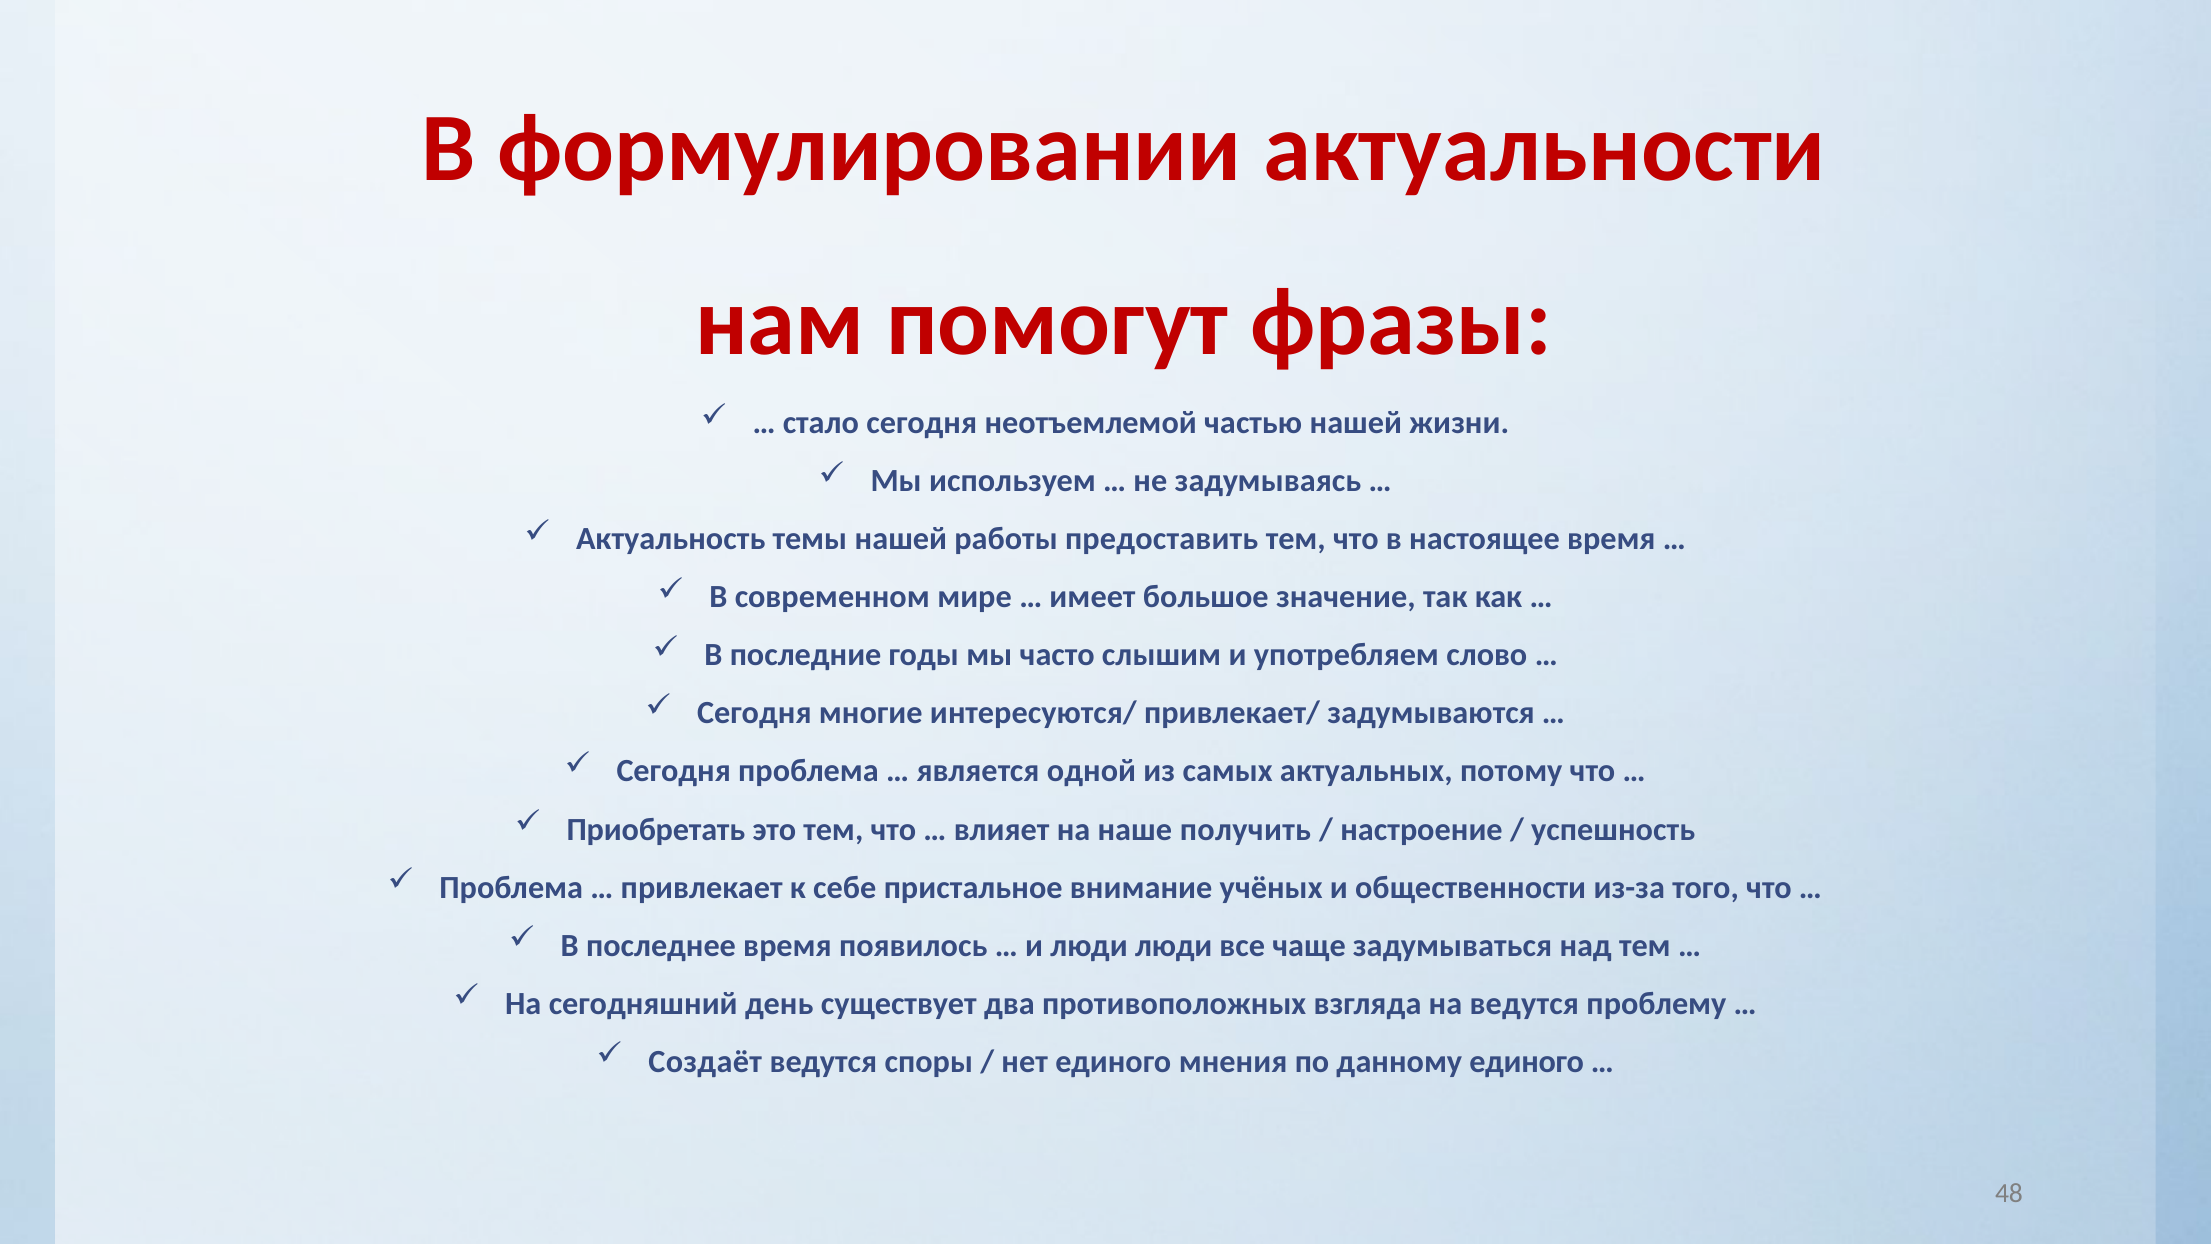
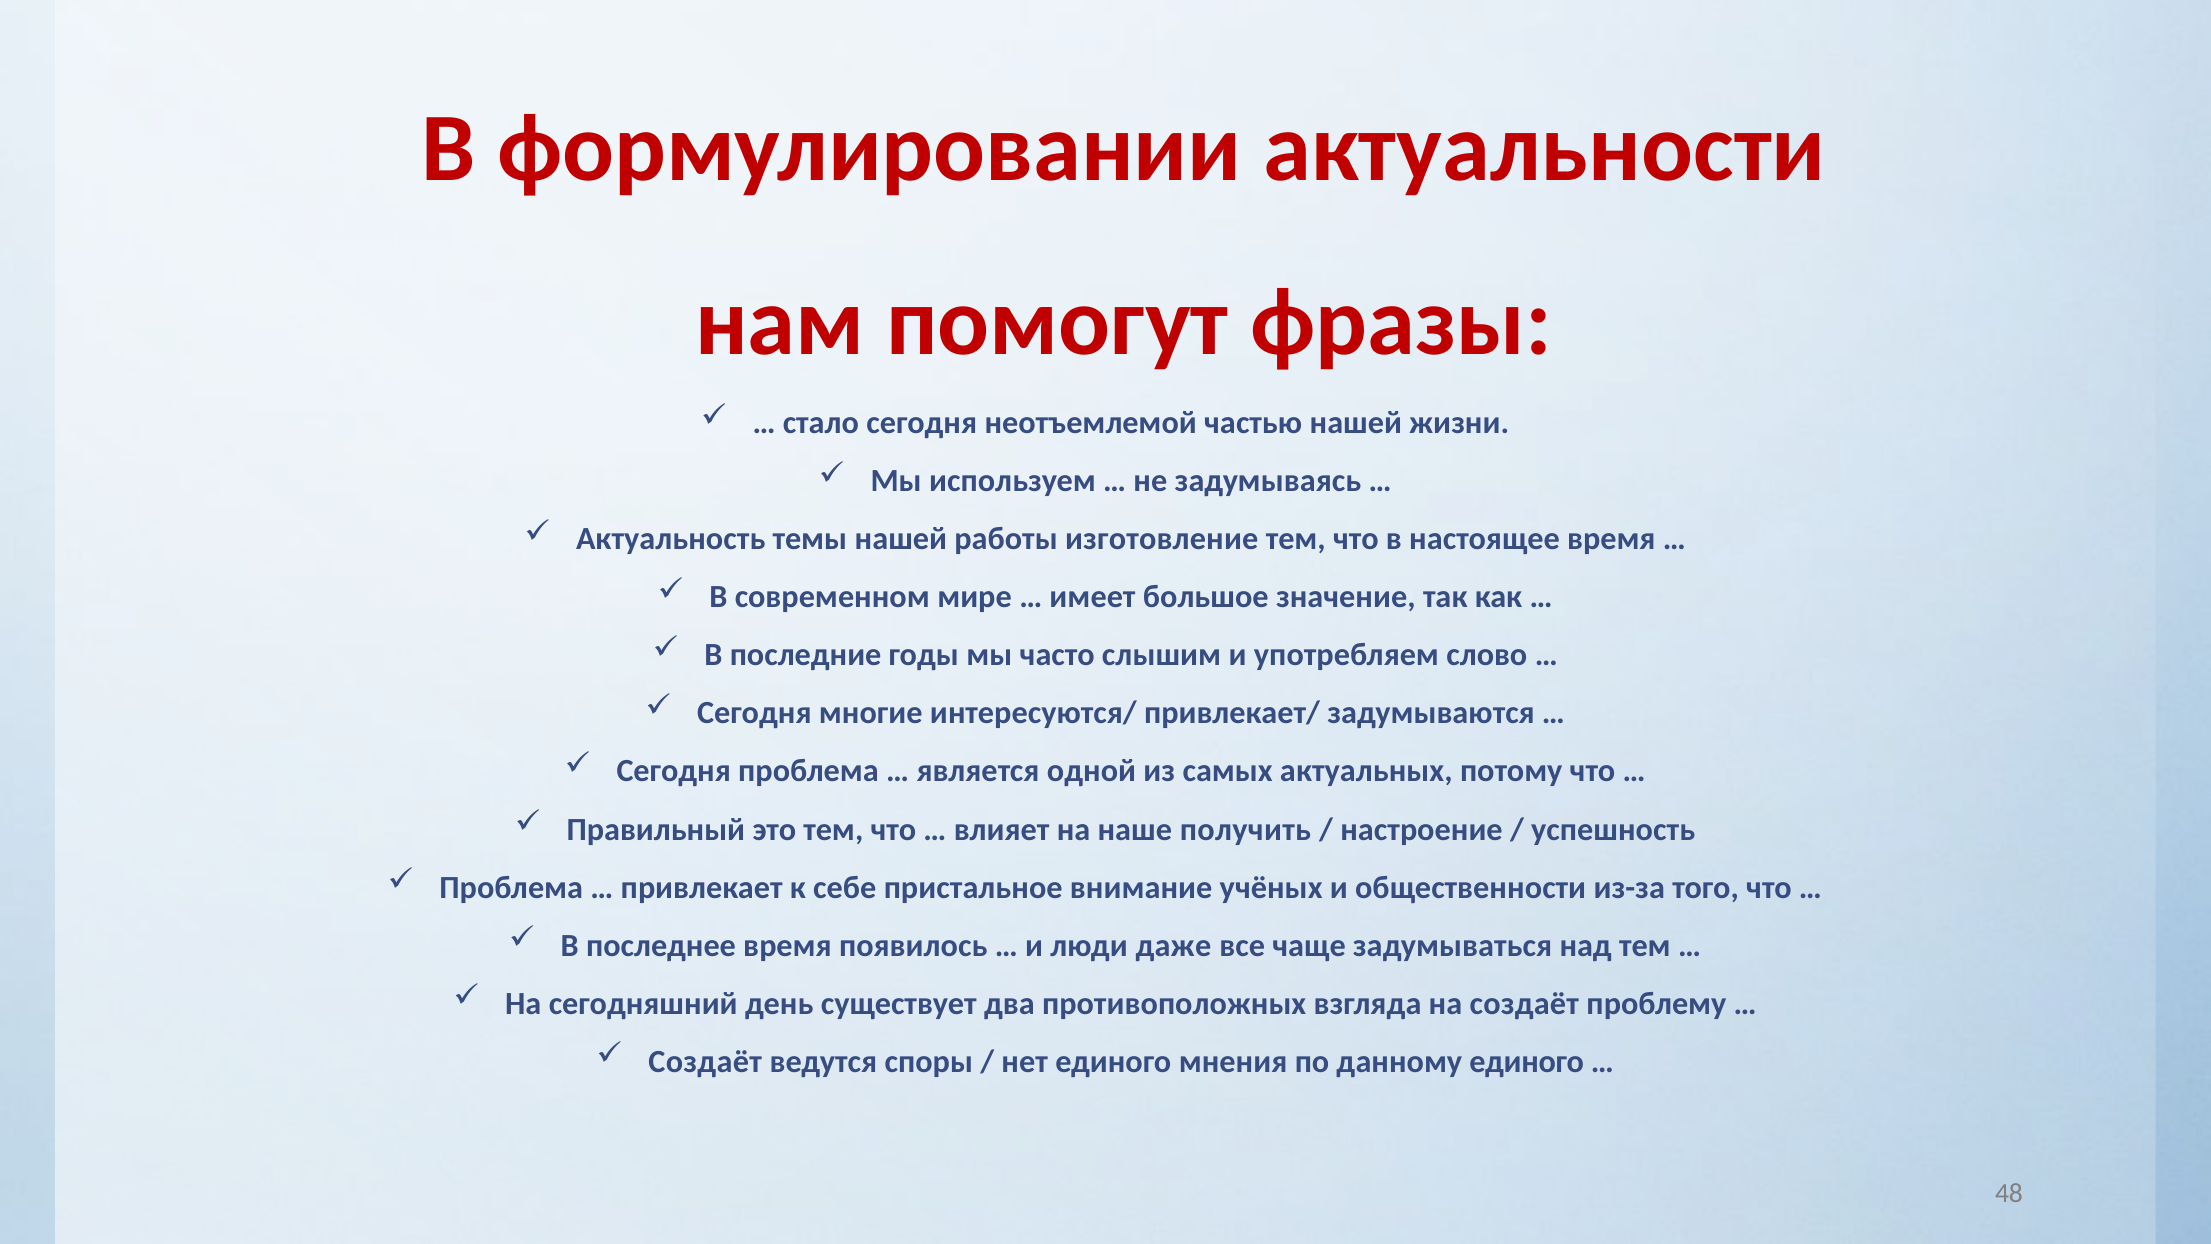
предоставить: предоставить -> изготовление (1162, 539)
Приобретать: Приобретать -> Правильный (656, 829)
люди люди: люди -> даже (1173, 946)
на ведутся: ведутся -> создаёт (1524, 1004)
